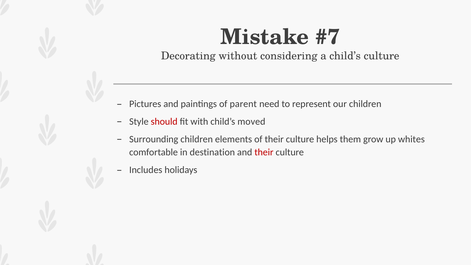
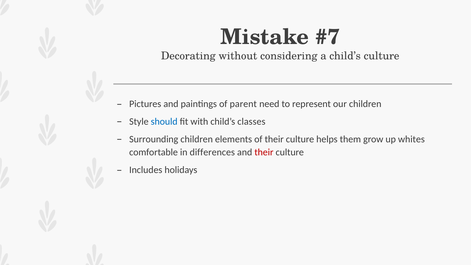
should colour: red -> blue (164, 121)
moved: moved -> classes (251, 121)
destination: destination -> differences (212, 152)
